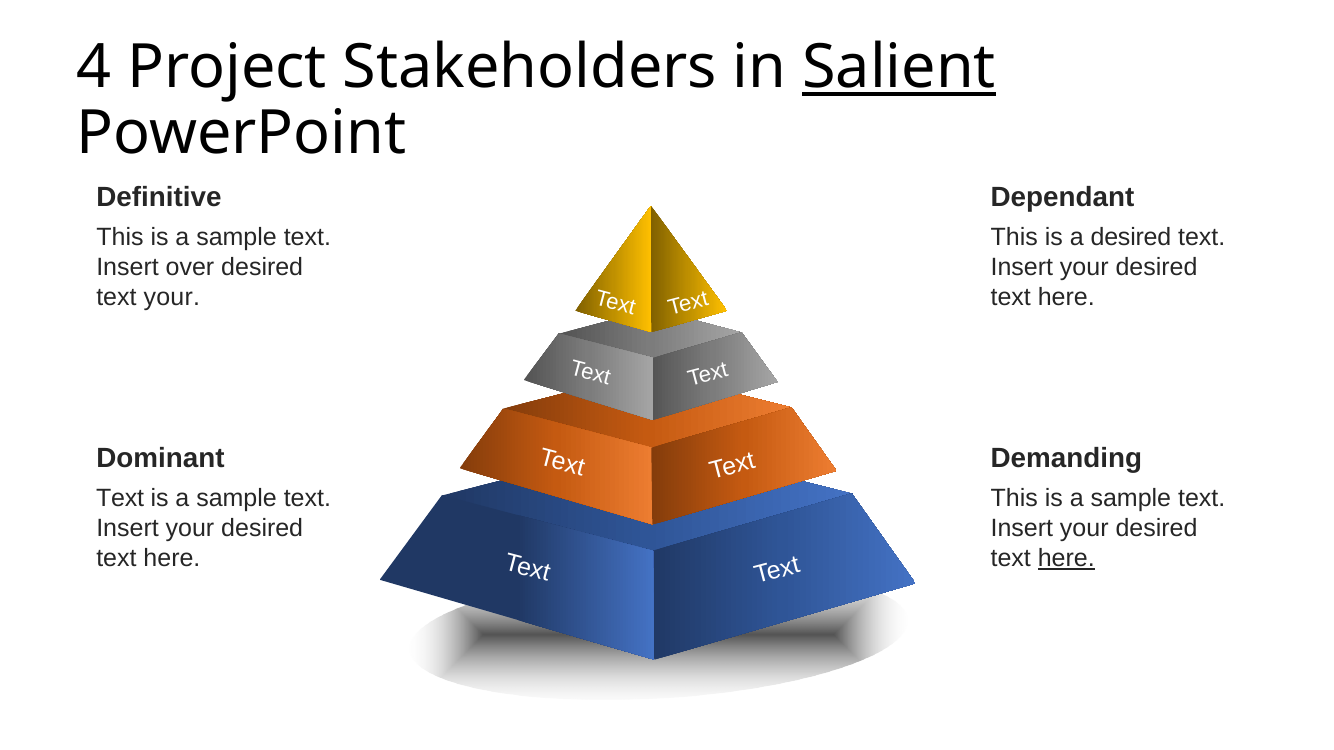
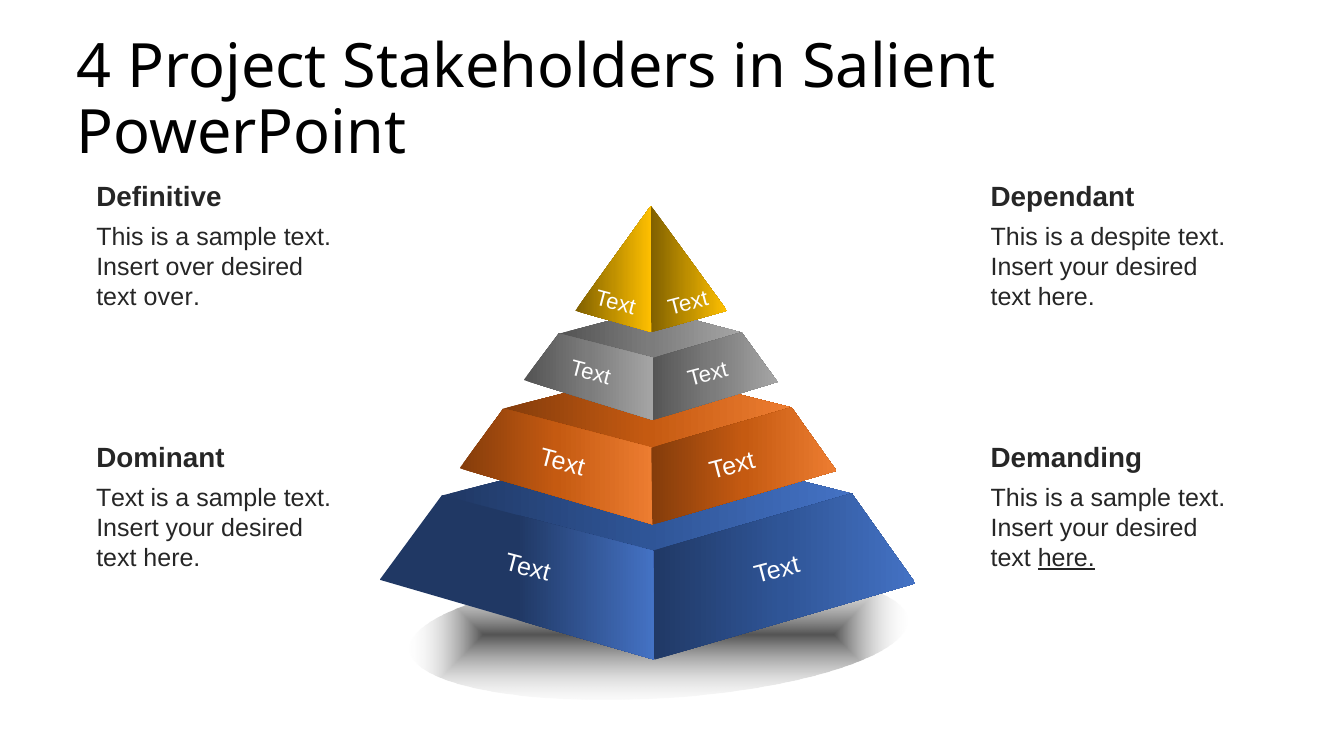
Salient underline: present -> none (899, 68)
a desired: desired -> despite (1131, 237)
text your: your -> over (172, 297)
